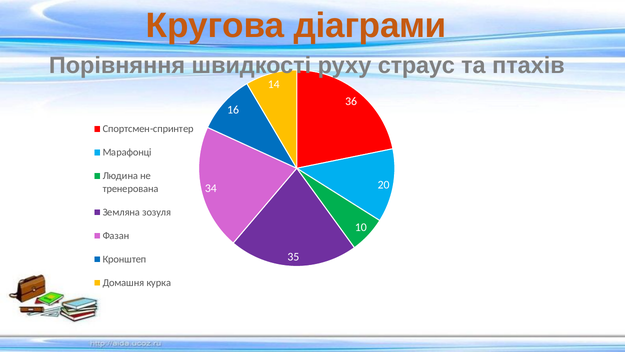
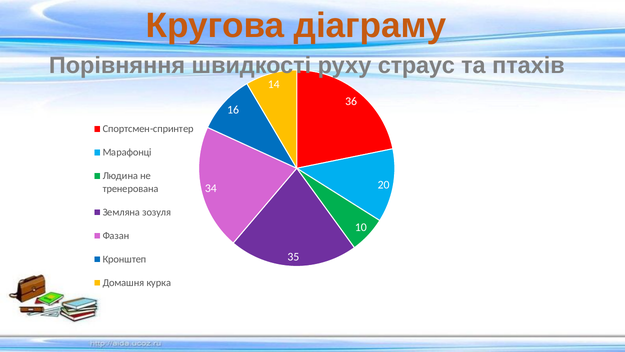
діаграми: діаграми -> діаграму (370, 26)
